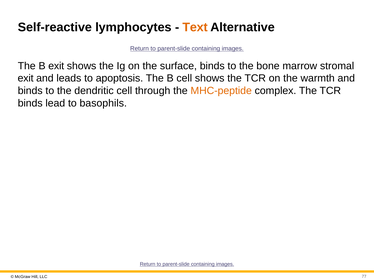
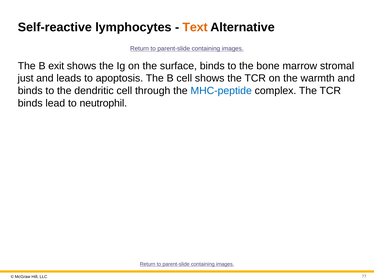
exit: exit -> just (26, 78)
MHC-peptide colour: orange -> blue (221, 91)
basophils: basophils -> neutrophil (103, 103)
